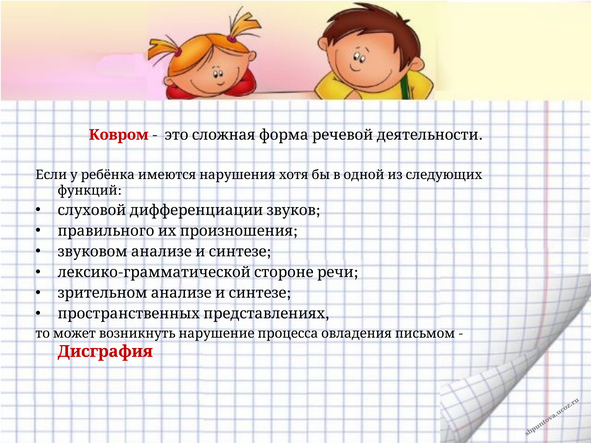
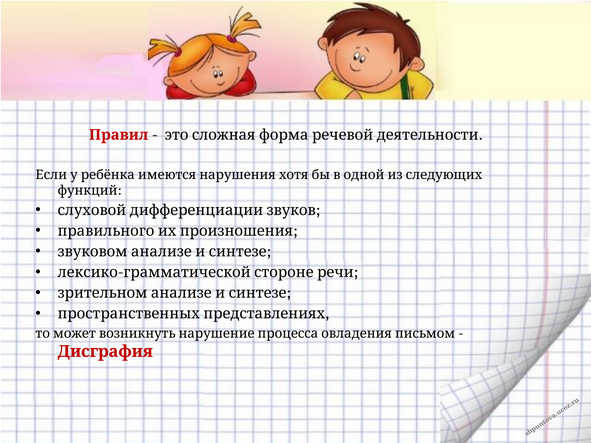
Ковром: Ковром -> Правил (119, 135)
